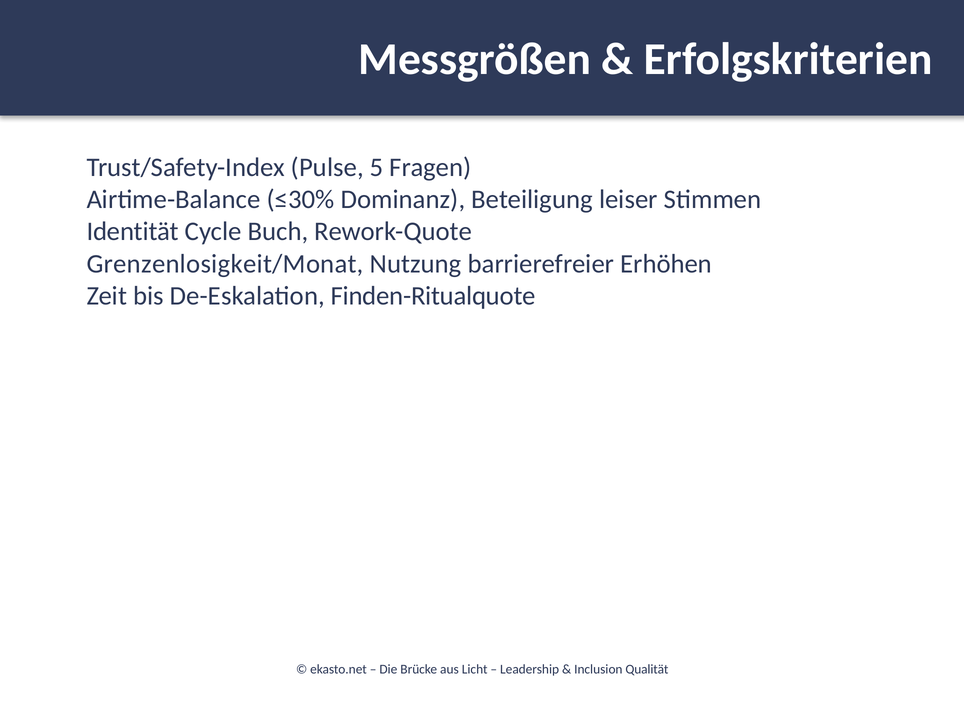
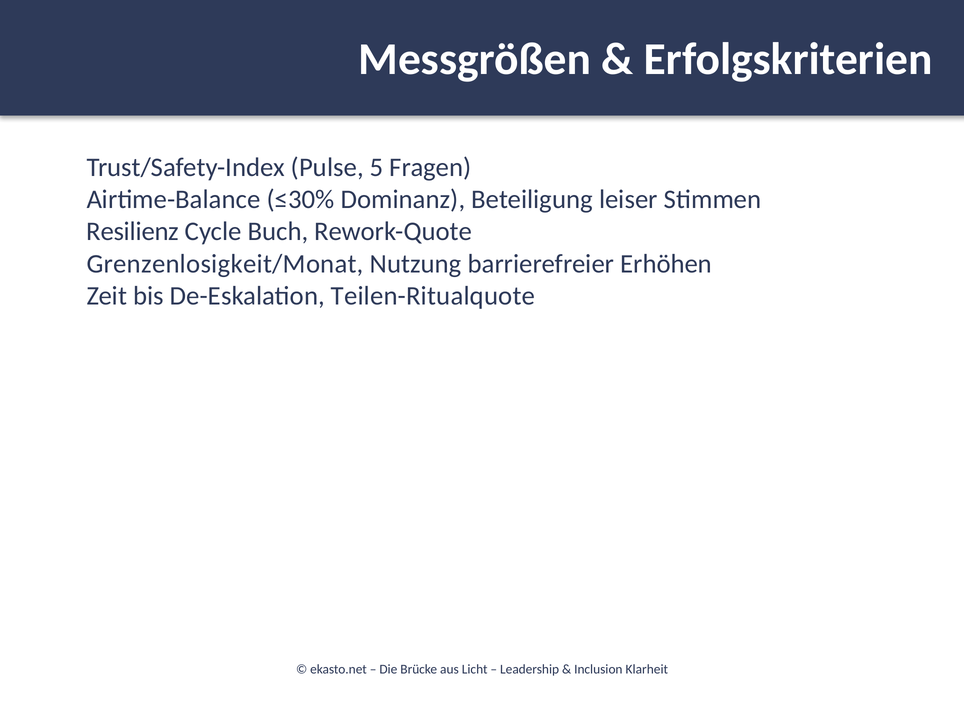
Identität: Identität -> Resilienz (133, 232)
Finden-Ritualquote: Finden-Ritualquote -> Teilen-Ritualquote (433, 296)
Qualität: Qualität -> Klarheit (647, 669)
